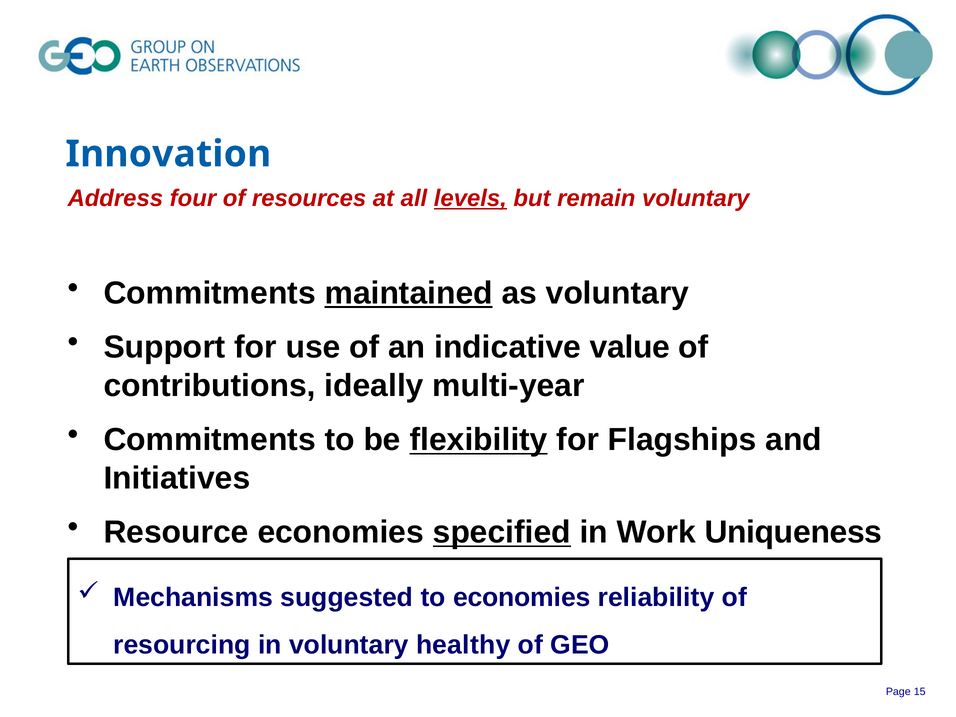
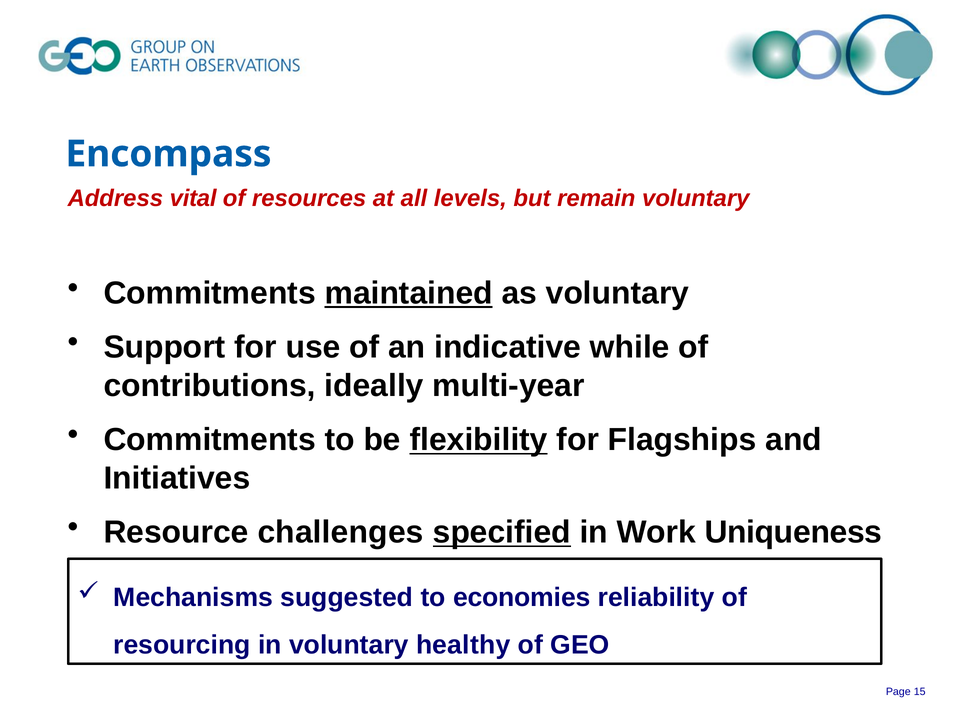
Innovation: Innovation -> Encompass (168, 154)
four: four -> vital (193, 199)
levels underline: present -> none (470, 199)
value: value -> while (630, 347)
Resource economies: economies -> challenges (341, 532)
